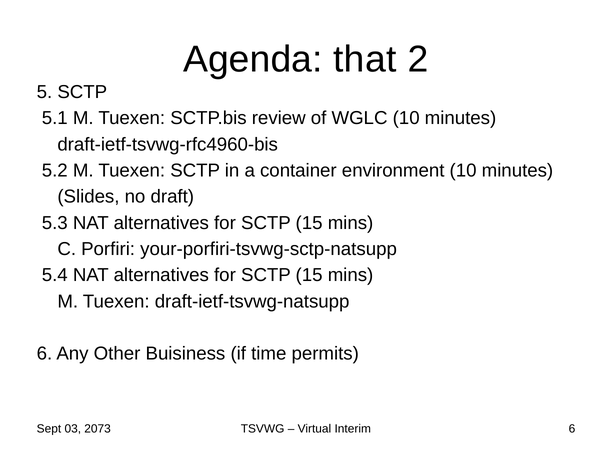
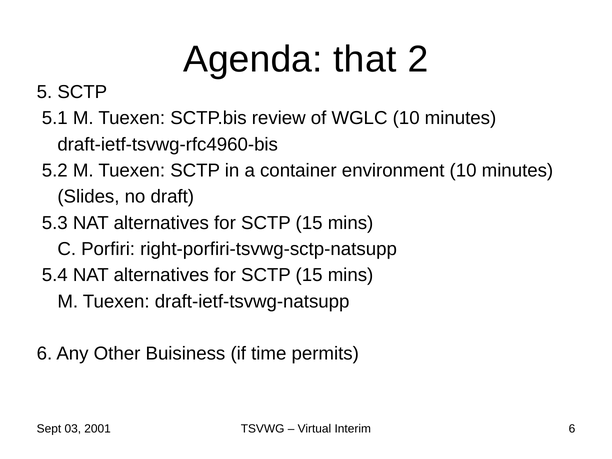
your-porfiri-tsvwg-sctp-natsupp: your-porfiri-tsvwg-sctp-natsupp -> right-porfiri-tsvwg-sctp-natsupp (269, 249)
2073: 2073 -> 2001 (98, 429)
